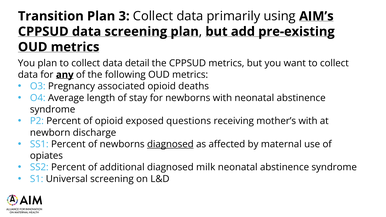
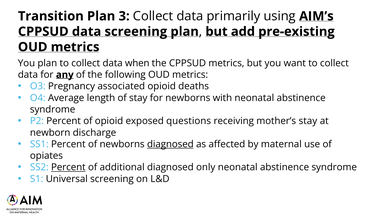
detail: detail -> when (137, 63)
mother’s with: with -> stay (308, 121)
Percent underline: none -> present (68, 167)
milk: milk -> only (206, 167)
